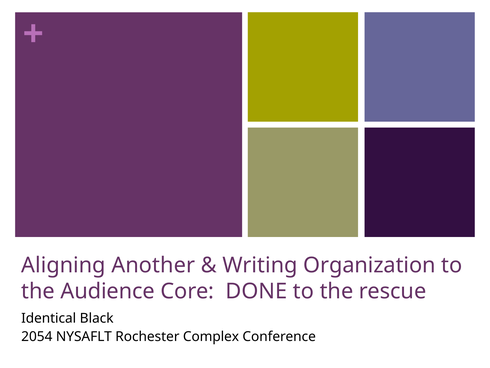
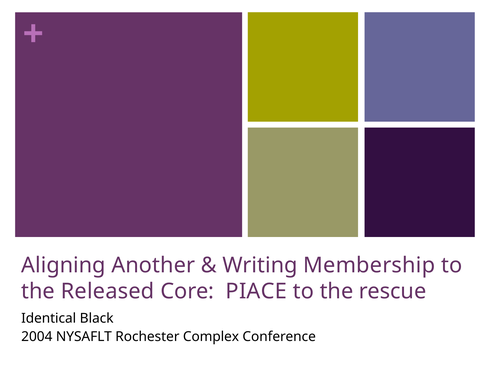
Organization: Organization -> Membership (369, 265)
Audience: Audience -> Released (108, 291)
DONE: DONE -> PIACE (256, 291)
2054: 2054 -> 2004 (37, 336)
